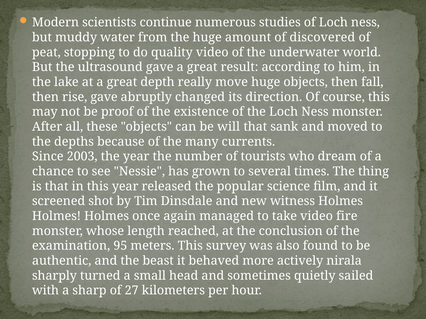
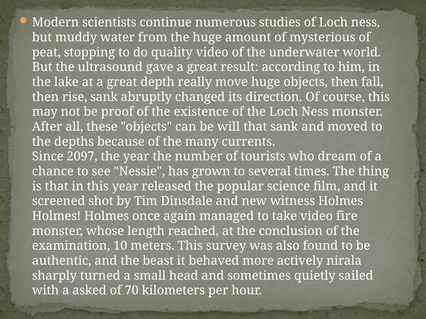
discovered: discovered -> mysterious (322, 37)
rise gave: gave -> sank (104, 97)
2003: 2003 -> 2097 (82, 157)
95: 95 -> 10 (120, 246)
sharp: sharp -> asked (89, 291)
27: 27 -> 70 (132, 291)
